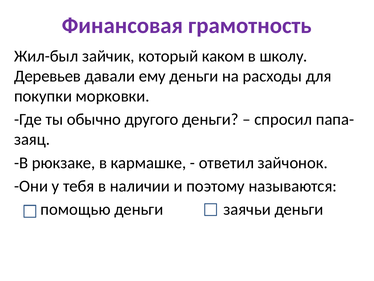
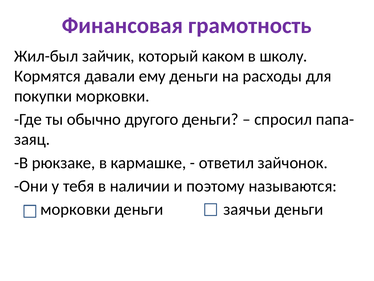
Деревьев: Деревьев -> Кормятся (47, 76)
помощью: помощью -> морковки (75, 209)
